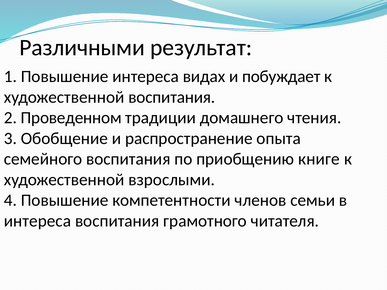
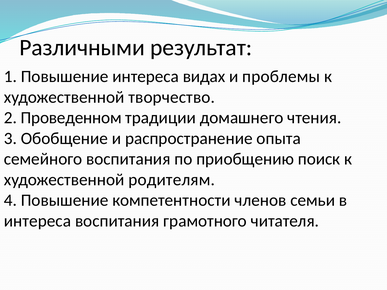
побуждает: побуждает -> проблемы (281, 77)
художественной воспитания: воспитания -> творчество (172, 97)
книге: книге -> поиск (319, 159)
взрослыми: взрослыми -> родителям (172, 180)
